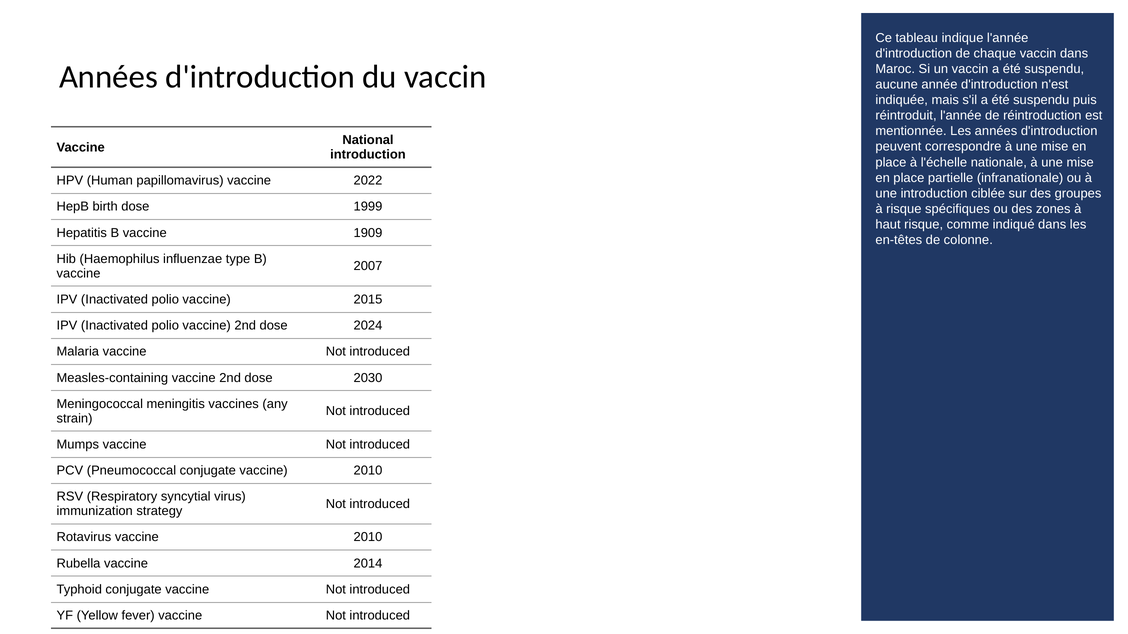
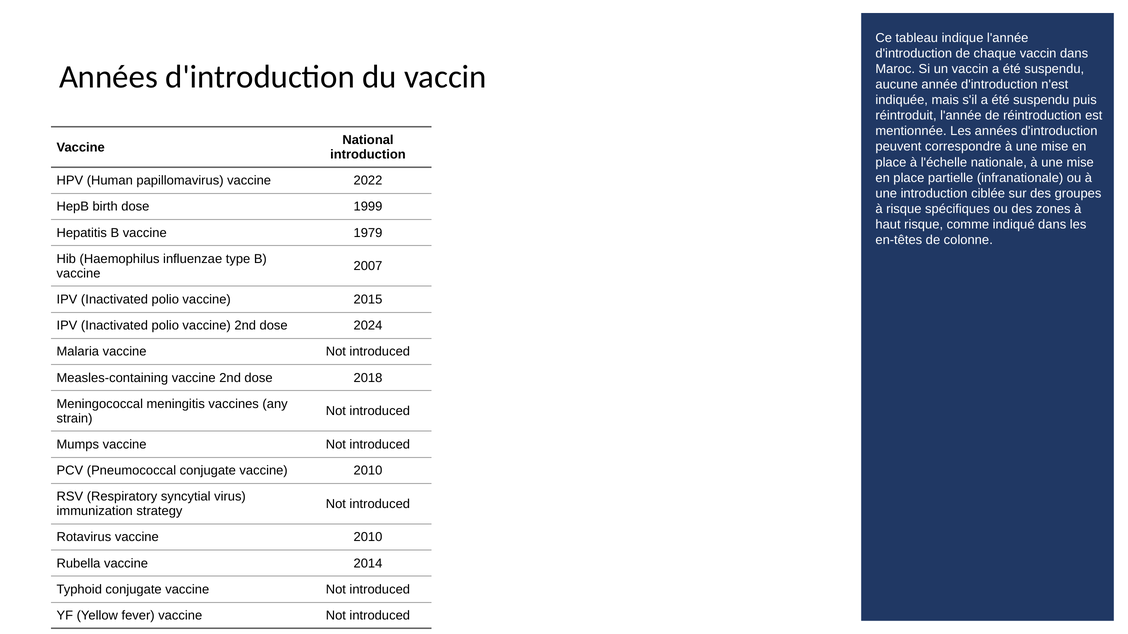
1909: 1909 -> 1979 (368, 233)
2030: 2030 -> 2018 (368, 378)
